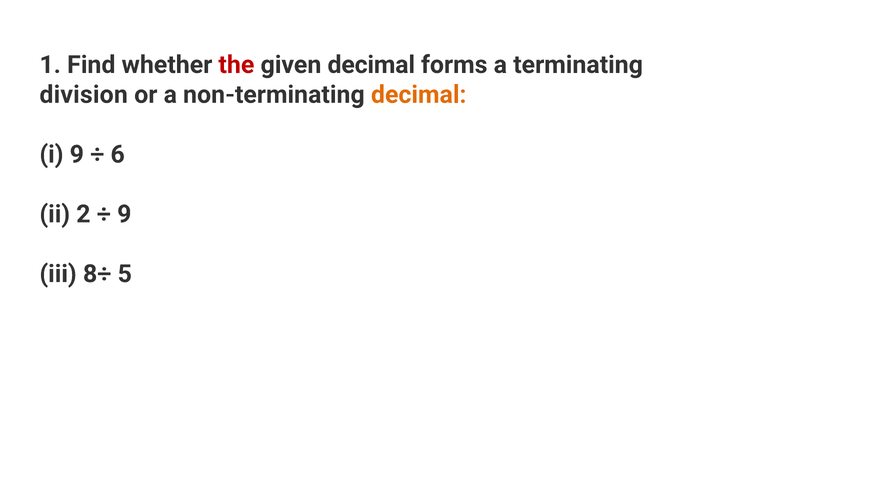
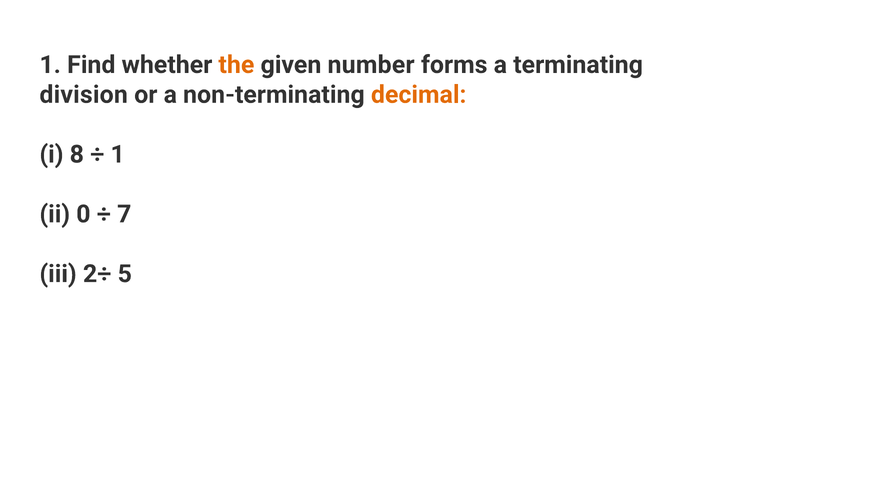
the colour: red -> orange (236, 65)
given decimal: decimal -> number (371, 65)
i 9: 9 -> 8 (77, 154)
6: 6 -> 1 (118, 154)
2: 2 -> 0 (83, 214)
9: 9 -> 7 (124, 214)
8÷: 8÷ -> 2÷ (97, 274)
